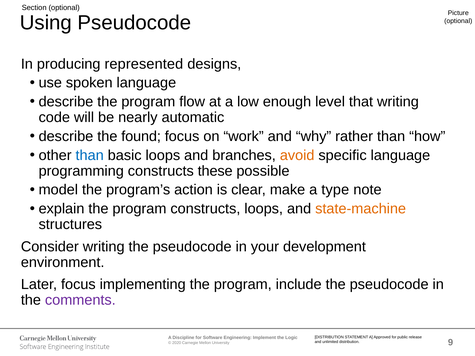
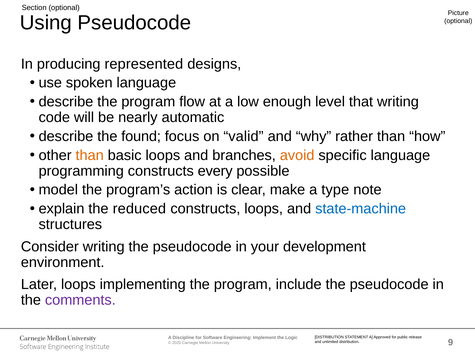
work: work -> valid (244, 136)
than colour: blue -> orange (90, 155)
these: these -> every (215, 171)
explain the program: program -> reduced (139, 209)
state-machine colour: orange -> blue (361, 209)
Later focus: focus -> loops (78, 285)
